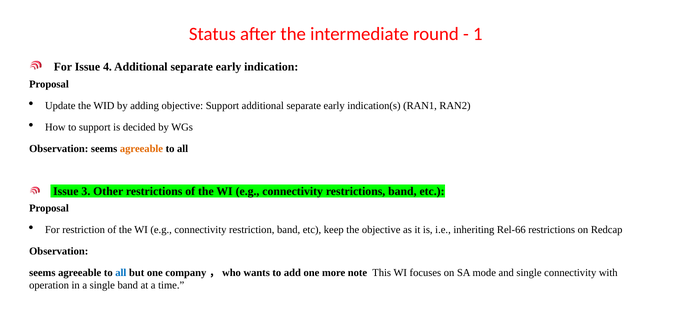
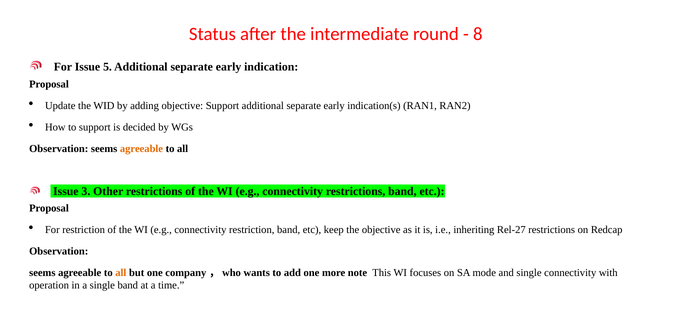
1: 1 -> 8 (478, 34)
4: 4 -> 5 (108, 67)
Rel-66: Rel-66 -> Rel-27 (511, 229)
all colour: blue -> orange (121, 272)
